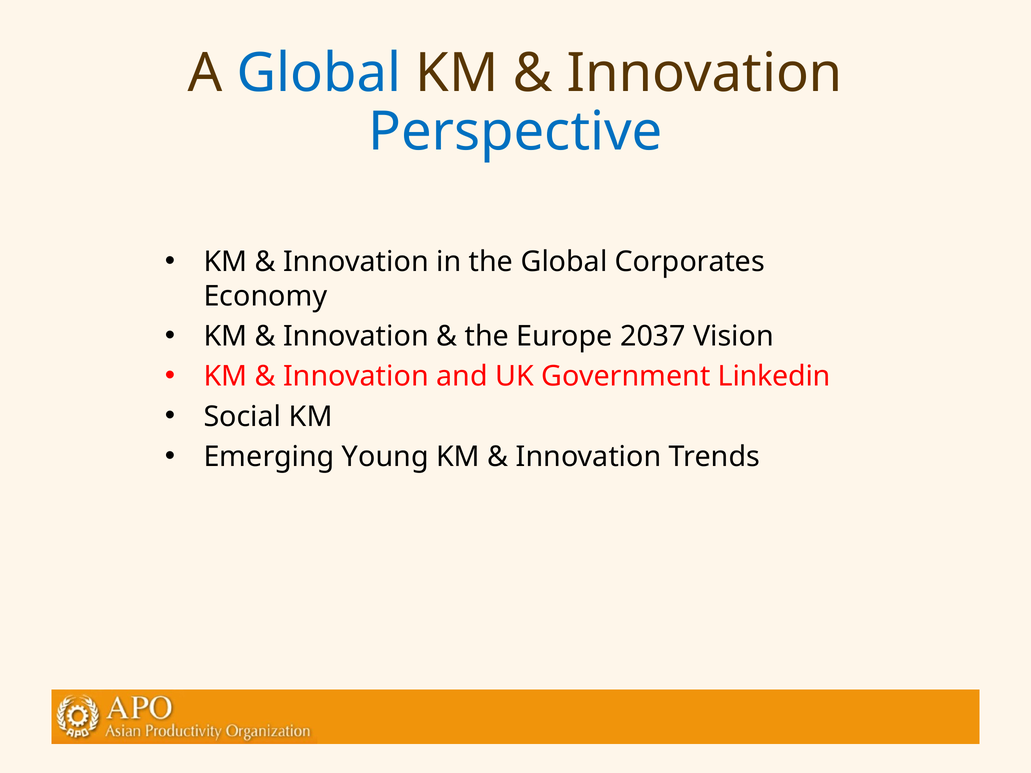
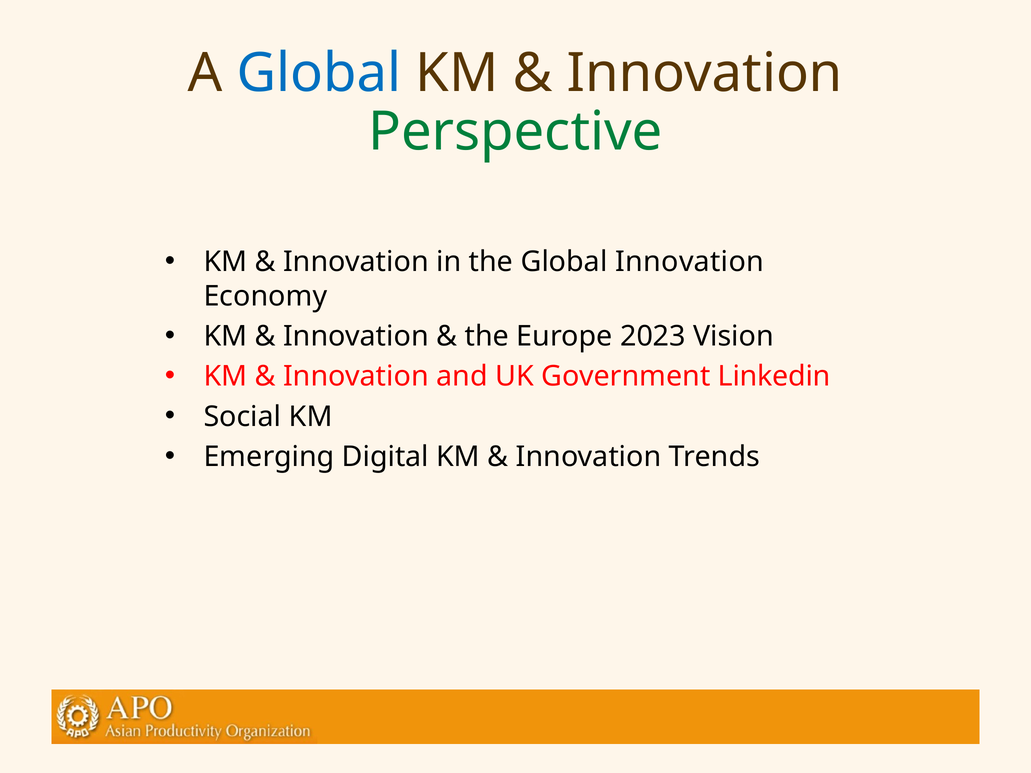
Perspective colour: blue -> green (515, 132)
Global Corporates: Corporates -> Innovation (690, 262)
2037: 2037 -> 2023 (653, 337)
Young: Young -> Digital (385, 457)
